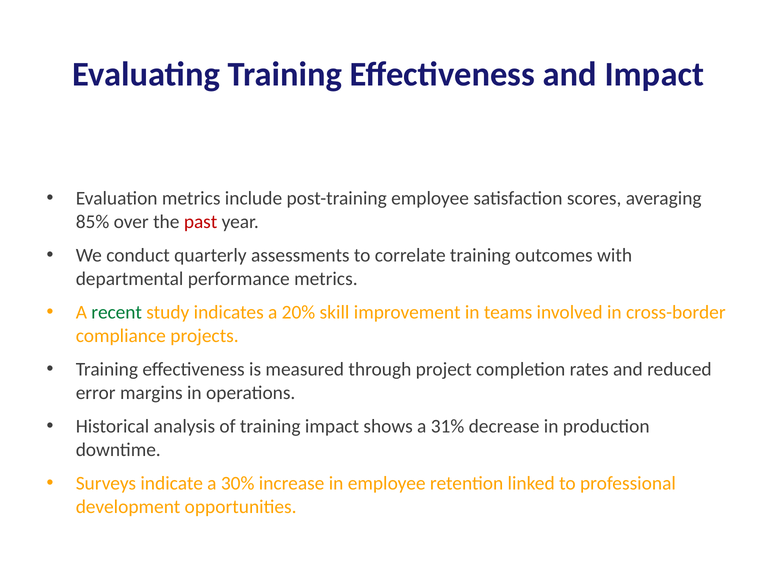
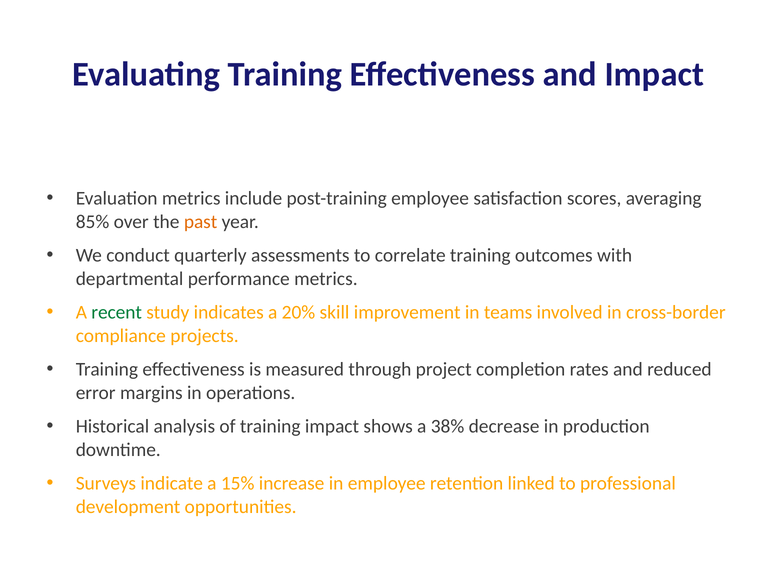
past colour: red -> orange (201, 222)
31%: 31% -> 38% (448, 426)
30%: 30% -> 15% (238, 483)
